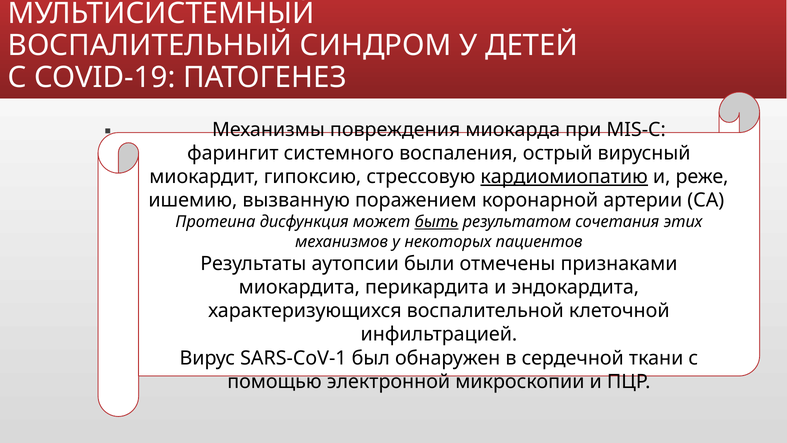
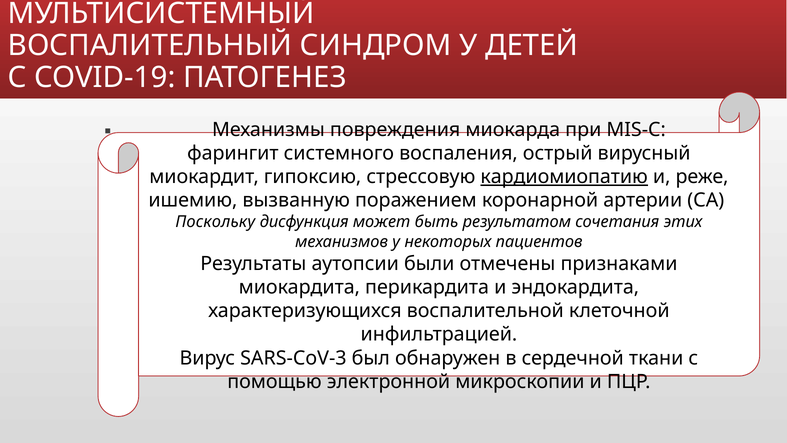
Протеина: Протеина -> Поскольку (215, 222)
быть underline: present -> none (437, 222)
SARS-CoV-1: SARS-CoV-1 -> SARS-CoV-3 (293, 358)
